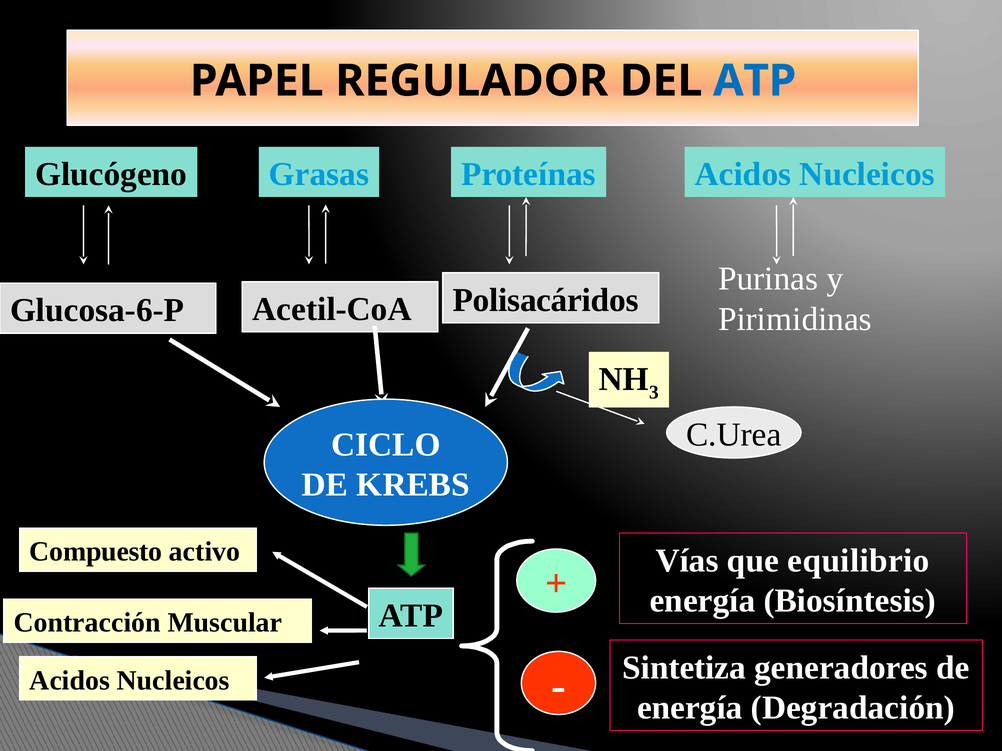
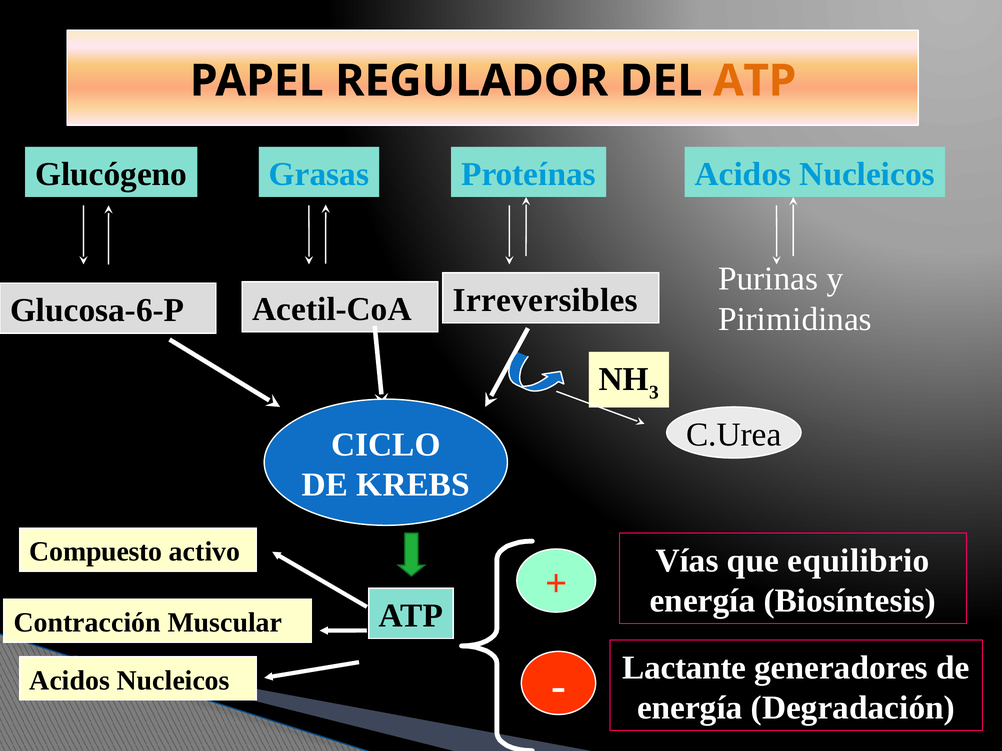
ATP colour: blue -> orange (755, 81)
Polisacáridos: Polisacáridos -> Irreversibles (545, 301)
Sintetiza: Sintetiza -> Lactante (684, 668)
